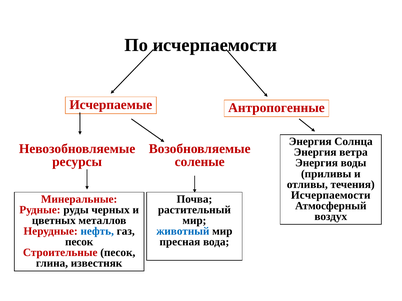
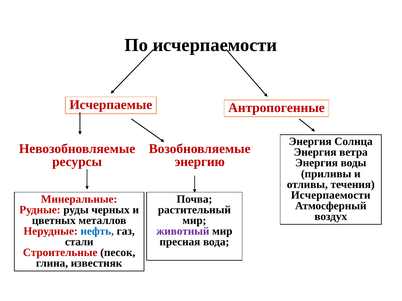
соленые: соленые -> энергию (200, 162)
животный colour: blue -> purple (183, 232)
песок: песок -> стали (79, 242)
